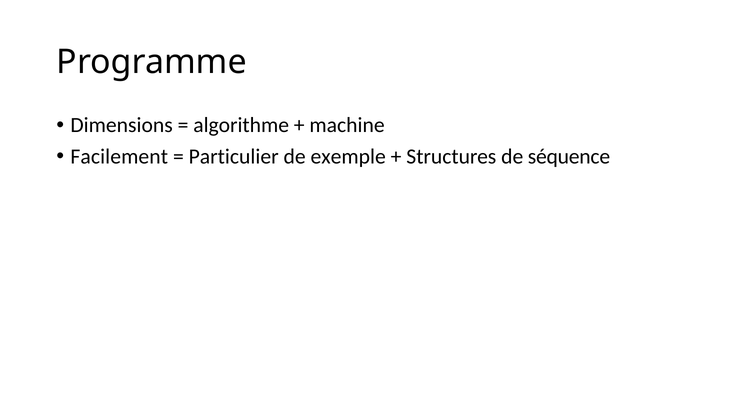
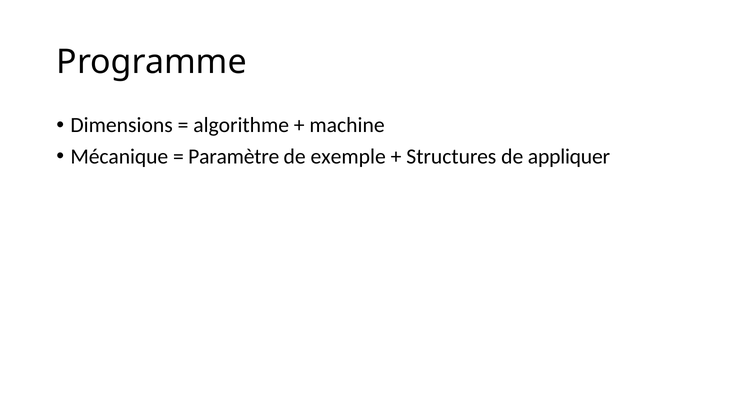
Facilement: Facilement -> Mécanique (119, 156)
Particulier: Particulier -> Paramètre (234, 156)
séquence: séquence -> appliquer (569, 156)
